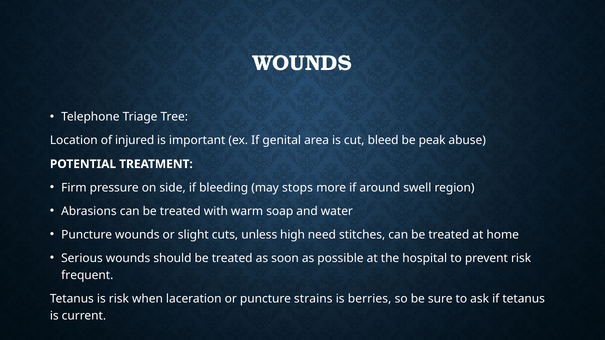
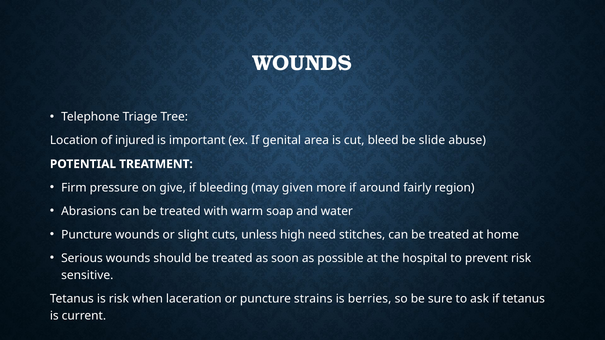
peak: peak -> slide (432, 141)
side: side -> give (173, 188)
stops: stops -> given (298, 188)
swell: swell -> fairly (417, 188)
frequent: frequent -> sensitive (87, 276)
